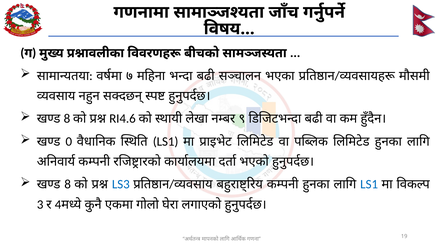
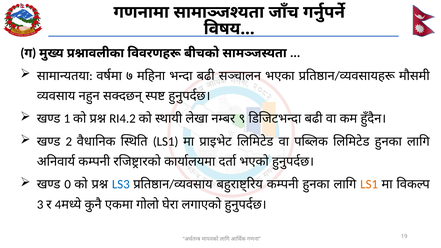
8: 8 -> 1 (67, 119)
RI4.6: RI4.6 -> RI4.2 (123, 119)
0: 0 -> 2 (69, 142)
8: 8 -> 0 (68, 184)
LS1 colour: blue -> orange (369, 184)
